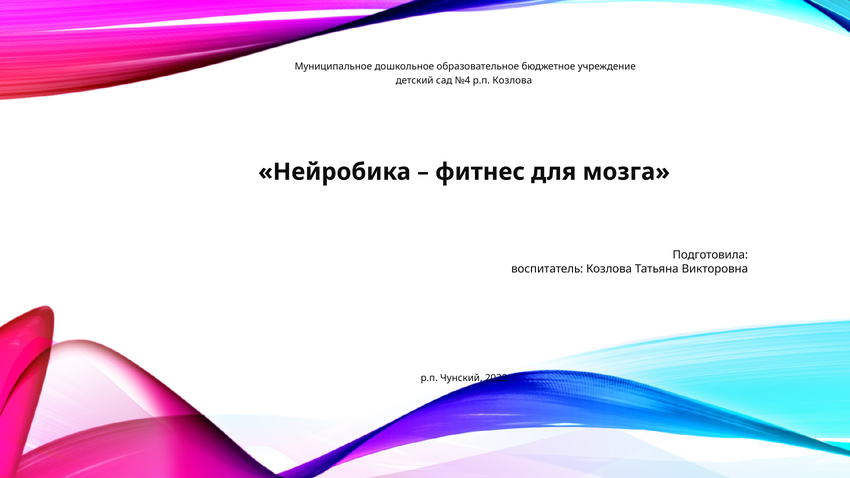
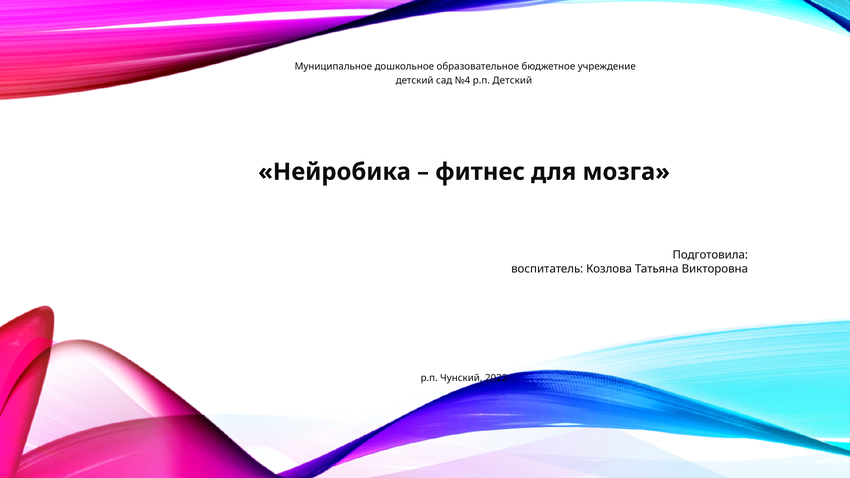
р.п Козлова: Козлова -> Детский (512, 81)
